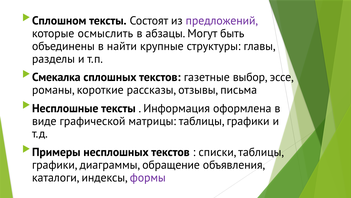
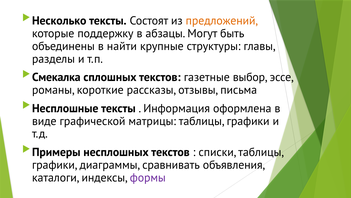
Сплошном: Сплошном -> Несколько (59, 21)
предложений colour: purple -> orange (222, 21)
осмыслить: осмыслить -> поддержку (105, 33)
обращение: обращение -> сравнивать (171, 165)
